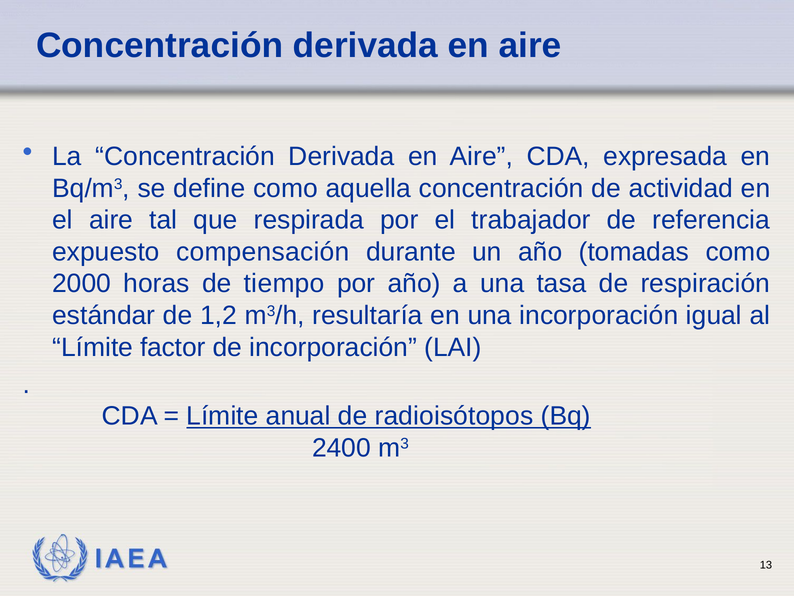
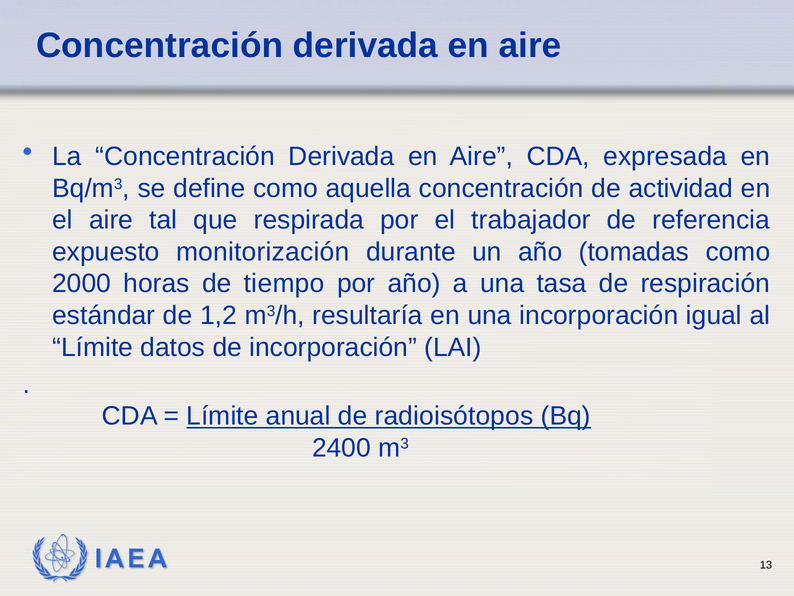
compensación: compensación -> monitorización (263, 252)
factor: factor -> datos (173, 347)
